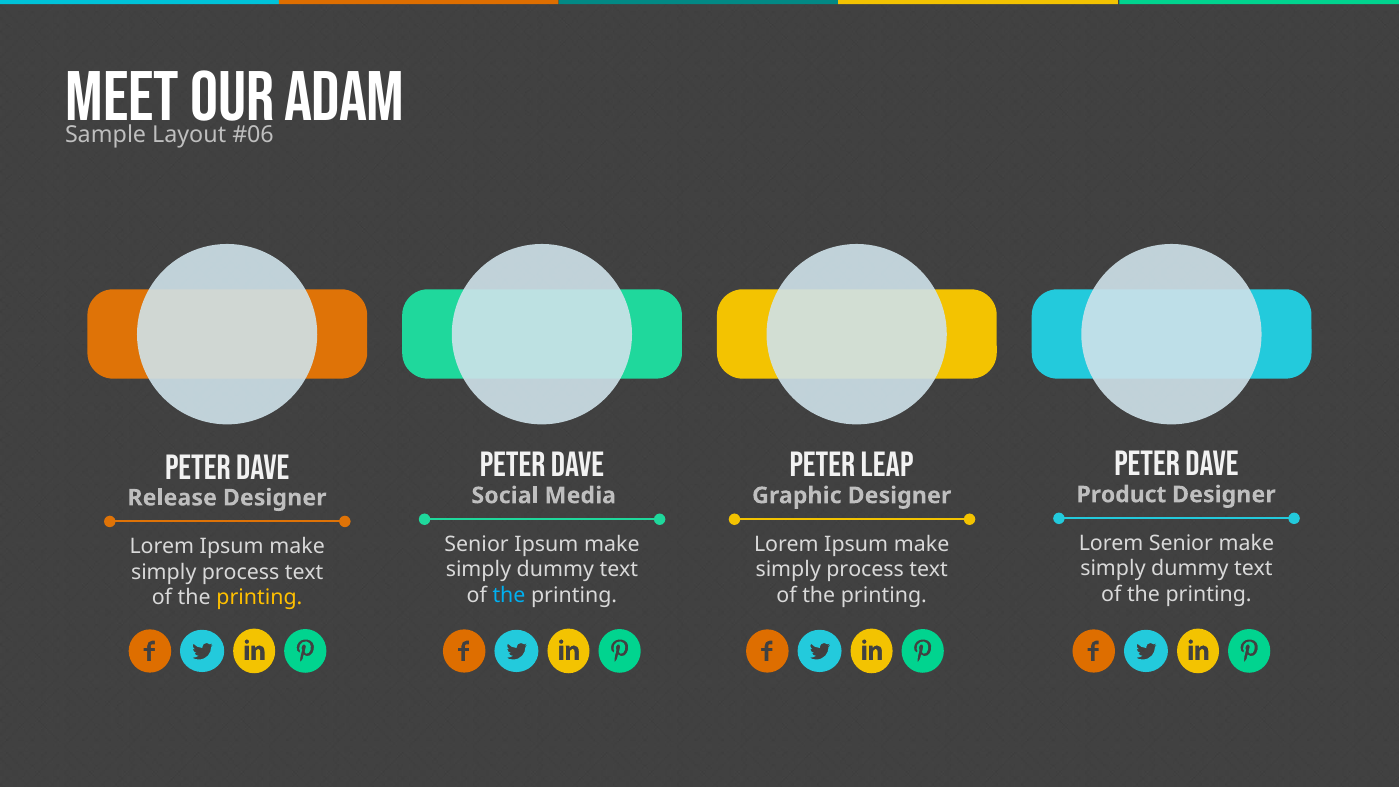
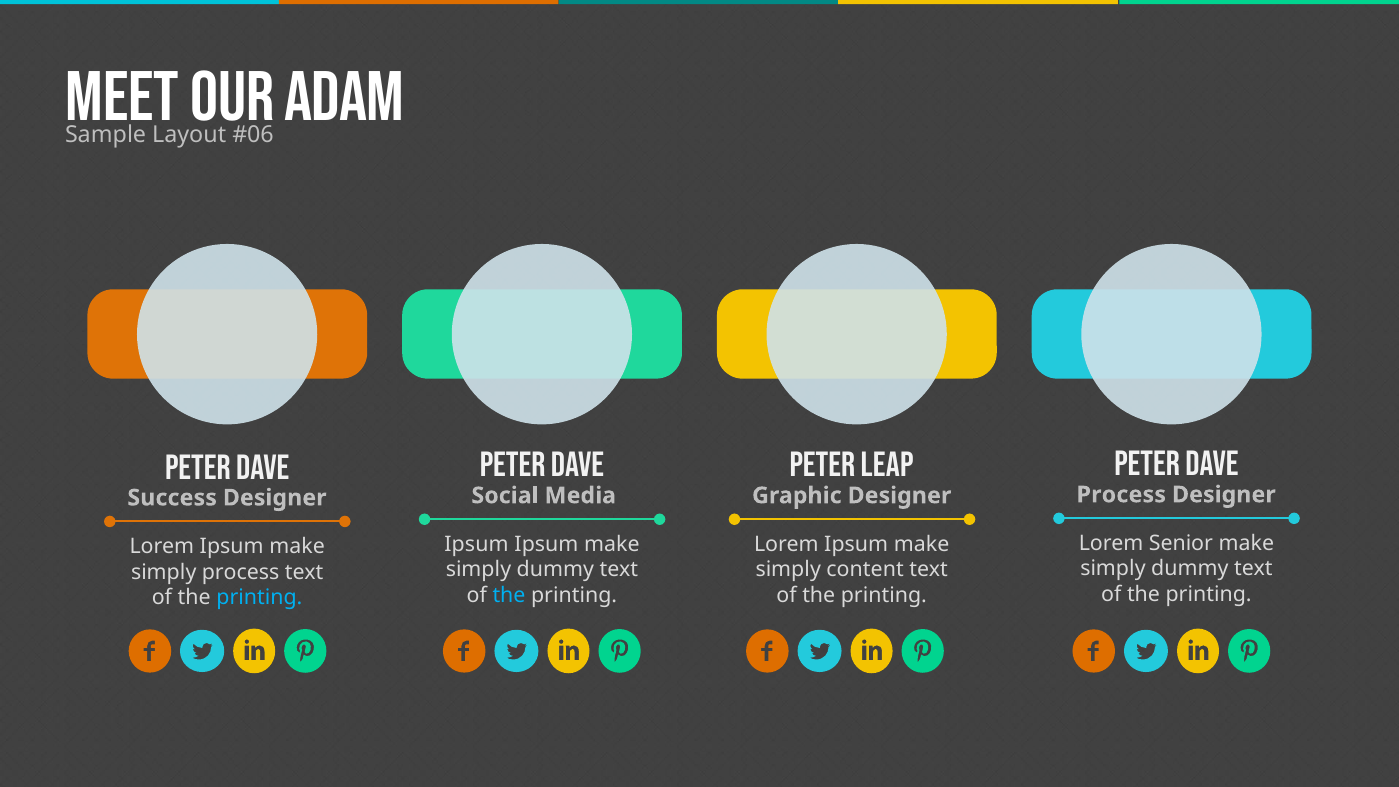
Product: Product -> Process (1121, 495)
Release: Release -> Success (172, 498)
Senior: Senior -> Ipsum (477, 544)
process: process -> content (865, 570)
printing colour: yellow -> light blue (259, 598)
